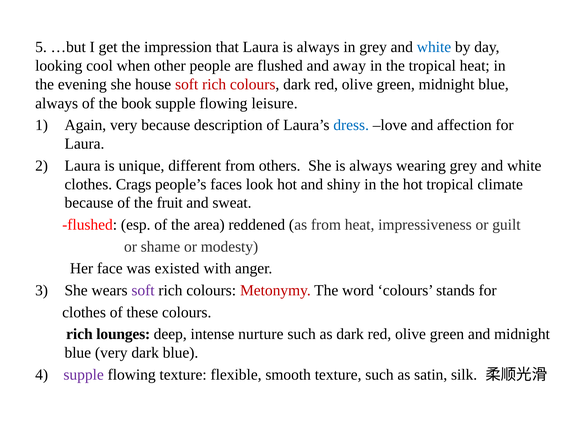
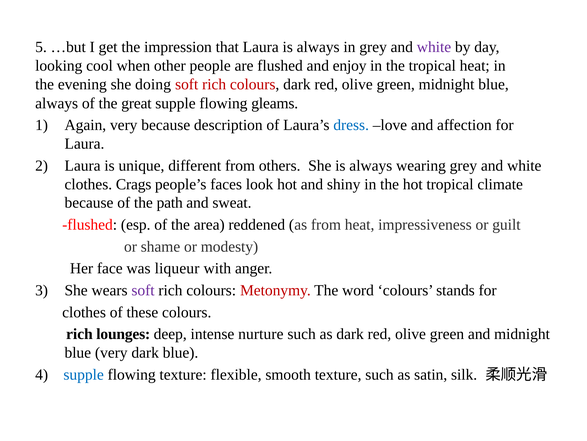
white colour: blue -> purple (434, 47)
away: away -> enjoy (350, 66)
house: house -> doing (153, 84)
book: book -> great (136, 103)
leisure: leisure -> gleams (275, 103)
fruit: fruit -> path (170, 203)
existed: existed -> liqueur (177, 268)
supple colour: purple -> blue (84, 374)
